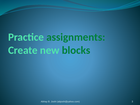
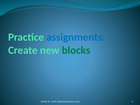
assignments colour: green -> blue (76, 37)
